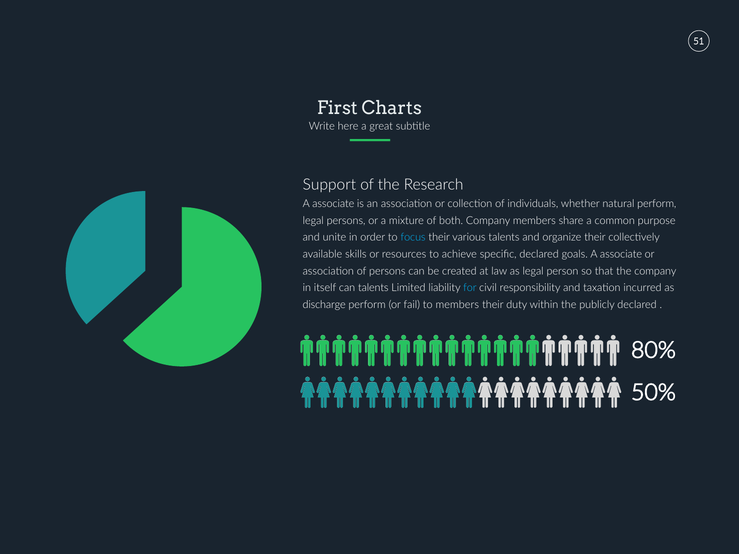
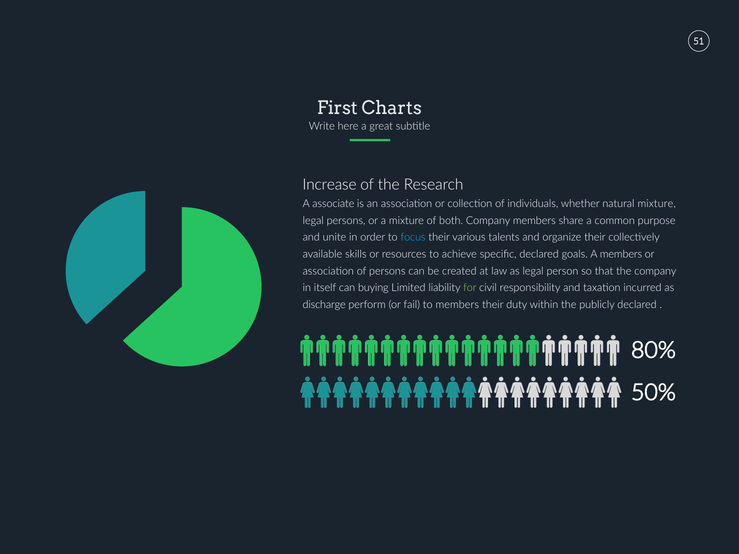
Support: Support -> Increase (329, 185)
natural perform: perform -> mixture (657, 204)
goals A associate: associate -> members (621, 254)
can talents: talents -> buying (373, 288)
for colour: light blue -> light green (470, 288)
